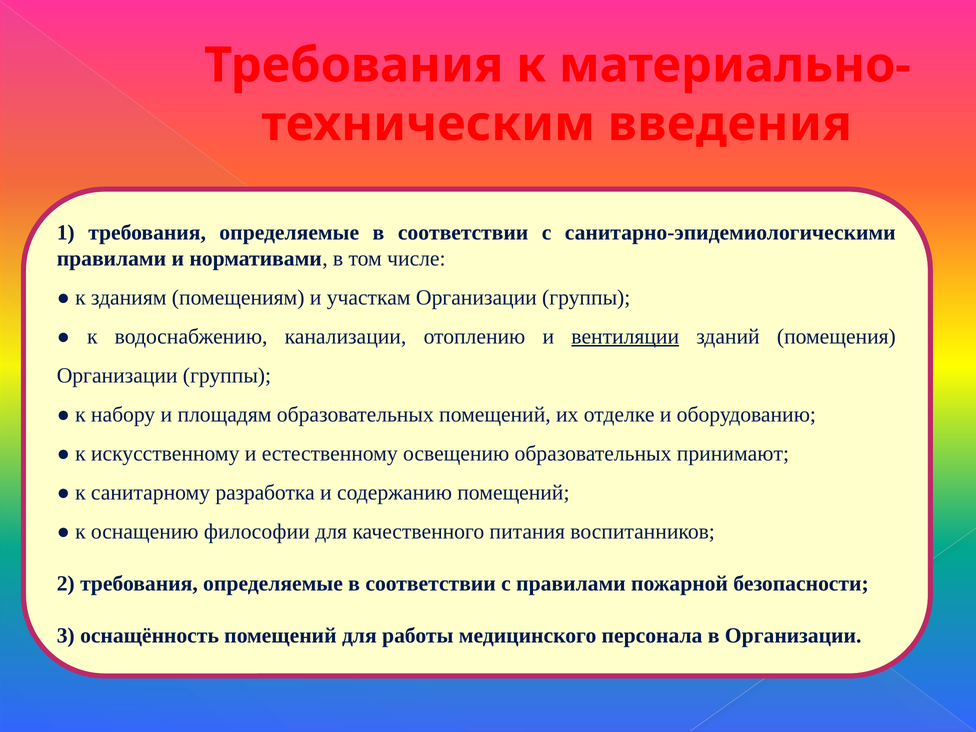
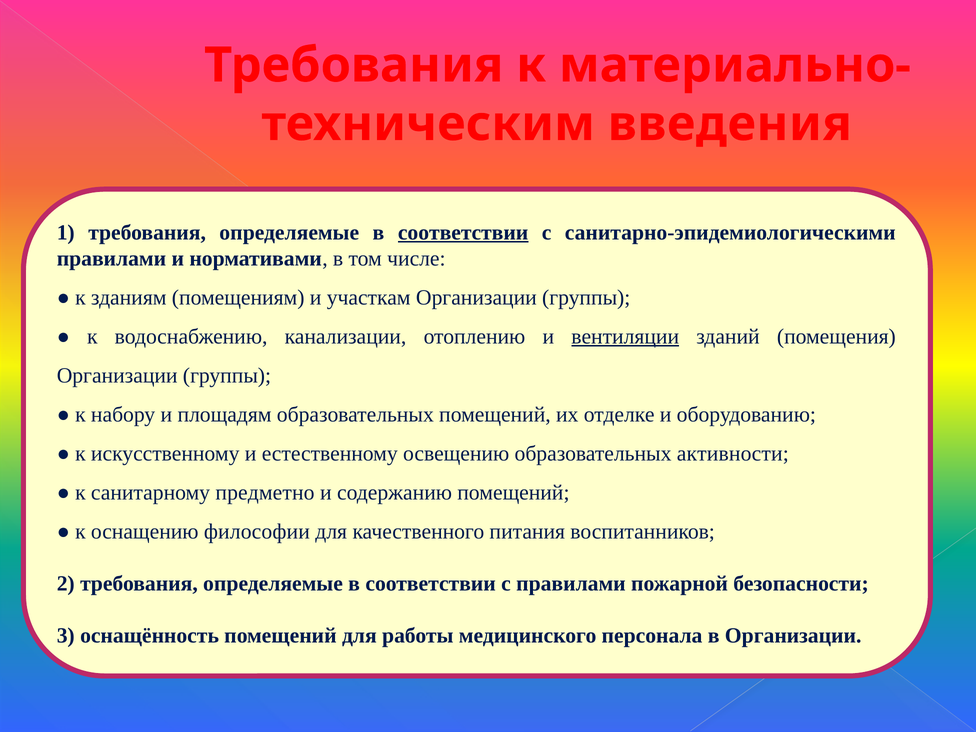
соответствии underline: none -> present (463, 233)
принимают: принимают -> активности (733, 454)
разработка: разработка -> предметно (265, 493)
